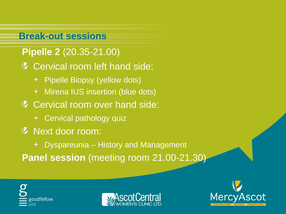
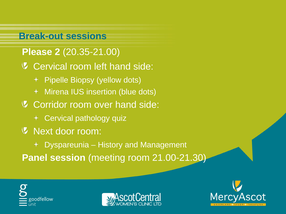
Pipelle: Pipelle -> Please (37, 52)
Cervical: Cervical -> Corridor (50, 105)
